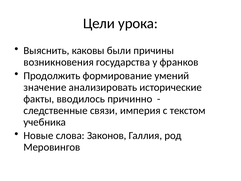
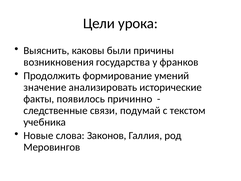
вводилось: вводилось -> появилось (81, 99)
империя: империя -> подумай (140, 110)
